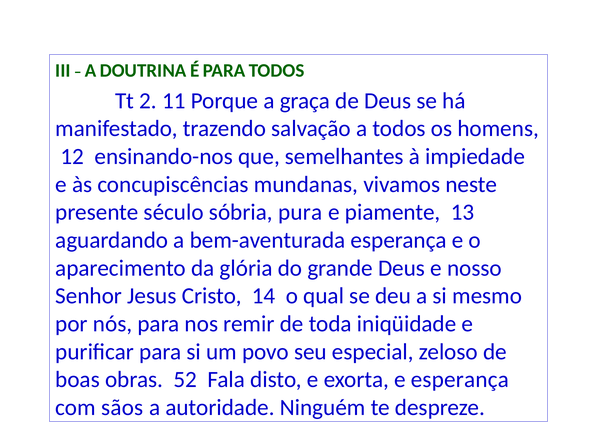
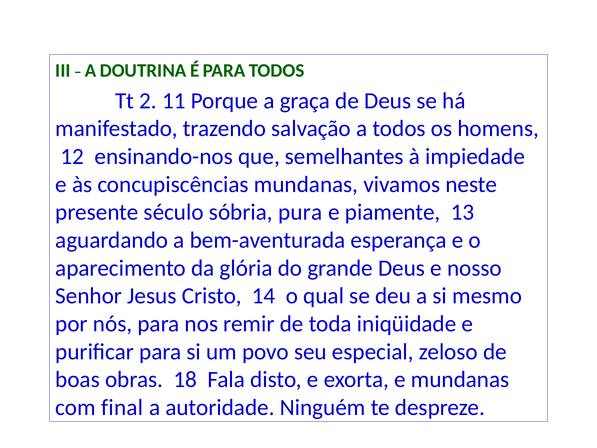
52: 52 -> 18 (185, 379)
e esperança: esperança -> mundanas (460, 379)
sãos: sãos -> final (122, 407)
